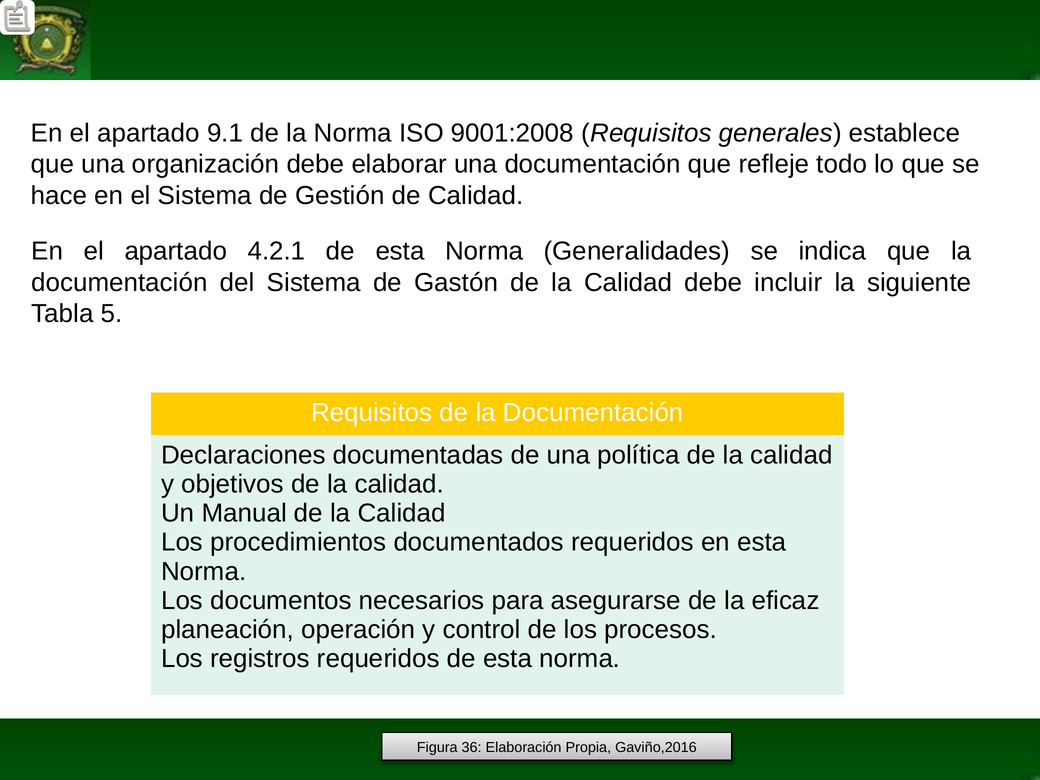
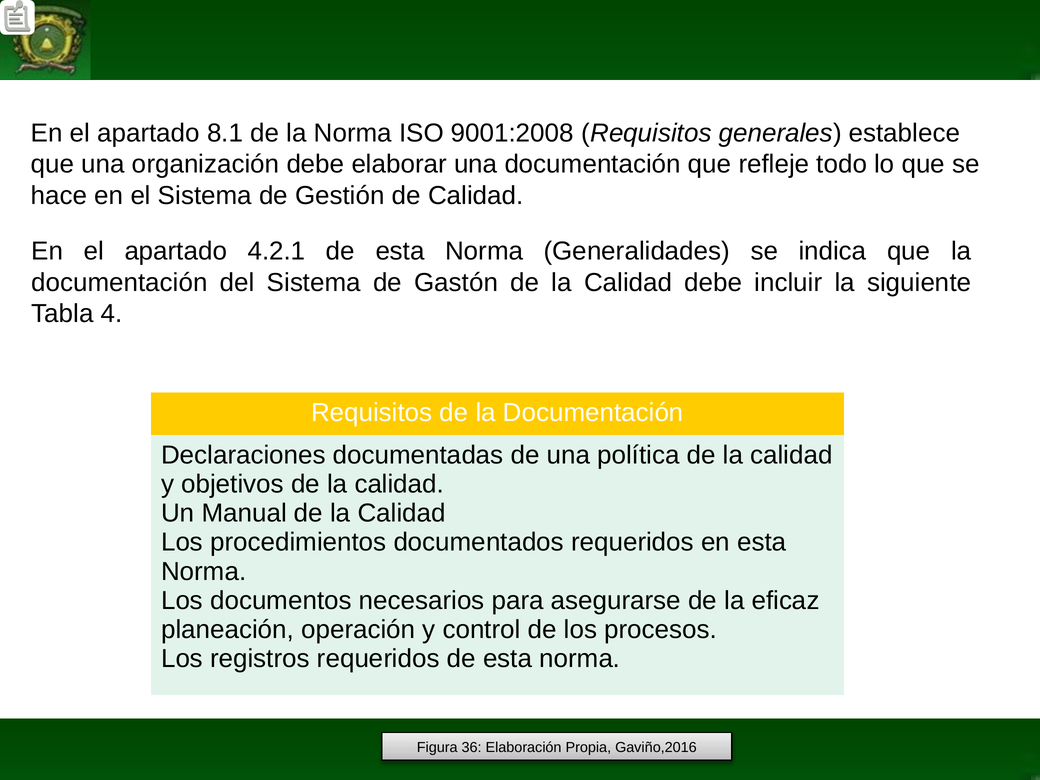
9.1: 9.1 -> 8.1 (225, 133)
5: 5 -> 4 (112, 314)
